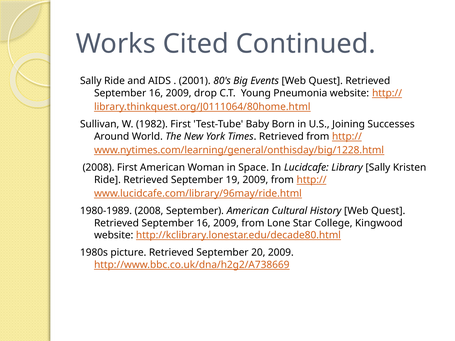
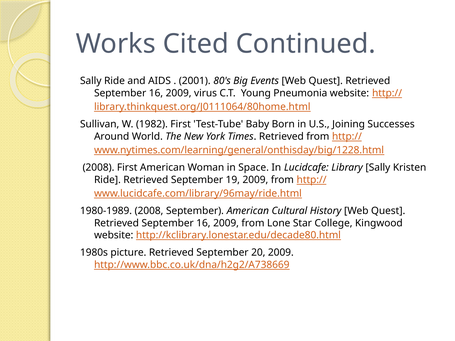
drop: drop -> virus (206, 93)
